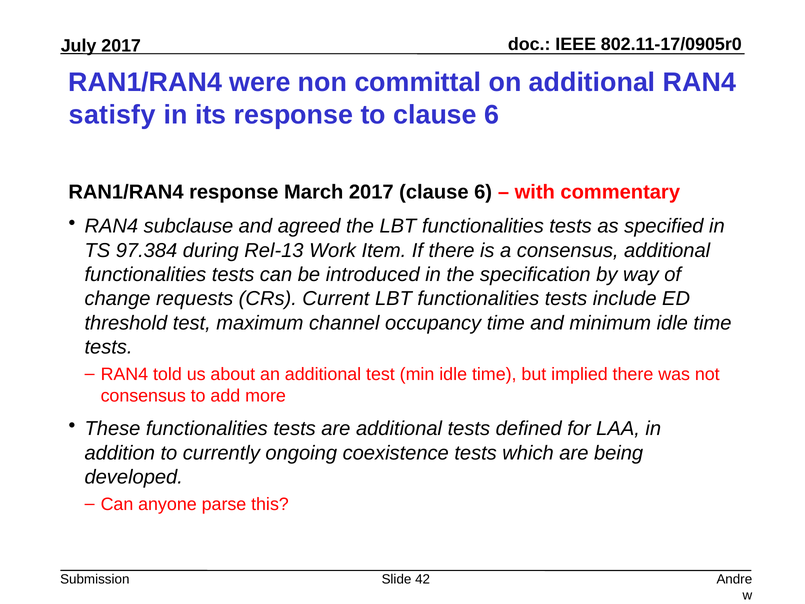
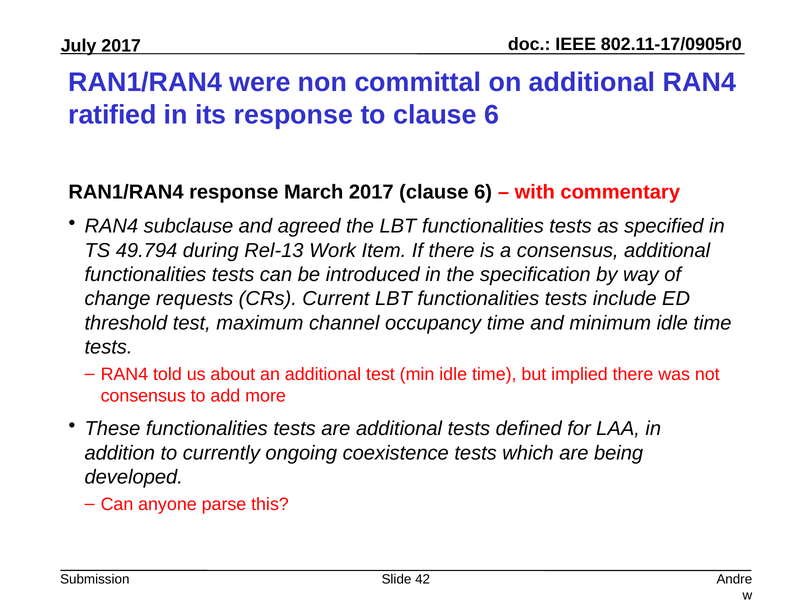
satisfy: satisfy -> ratified (113, 115)
97.384: 97.384 -> 49.794 (147, 250)
